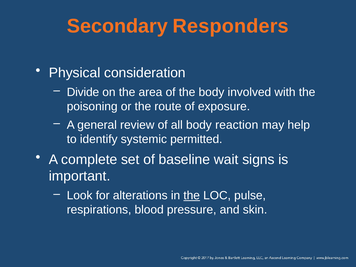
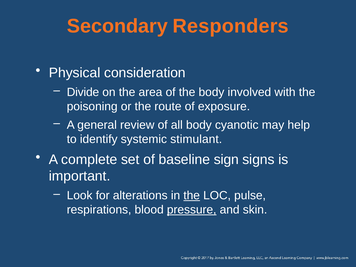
reaction: reaction -> cyanotic (237, 125)
permitted: permitted -> stimulant (196, 139)
wait: wait -> sign (226, 159)
pressure underline: none -> present (192, 210)
